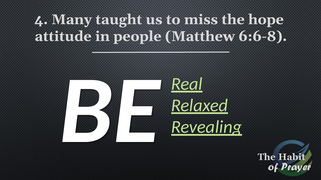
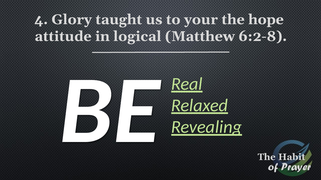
Many: Many -> Glory (72, 20)
miss: miss -> your (201, 20)
people: people -> logical (137, 36)
6:6-8: 6:6-8 -> 6:2-8 (263, 36)
